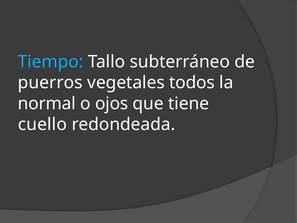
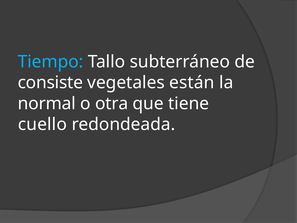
puerros: puerros -> consiste (50, 83)
todos: todos -> están (192, 83)
ojos: ojos -> otra (112, 103)
